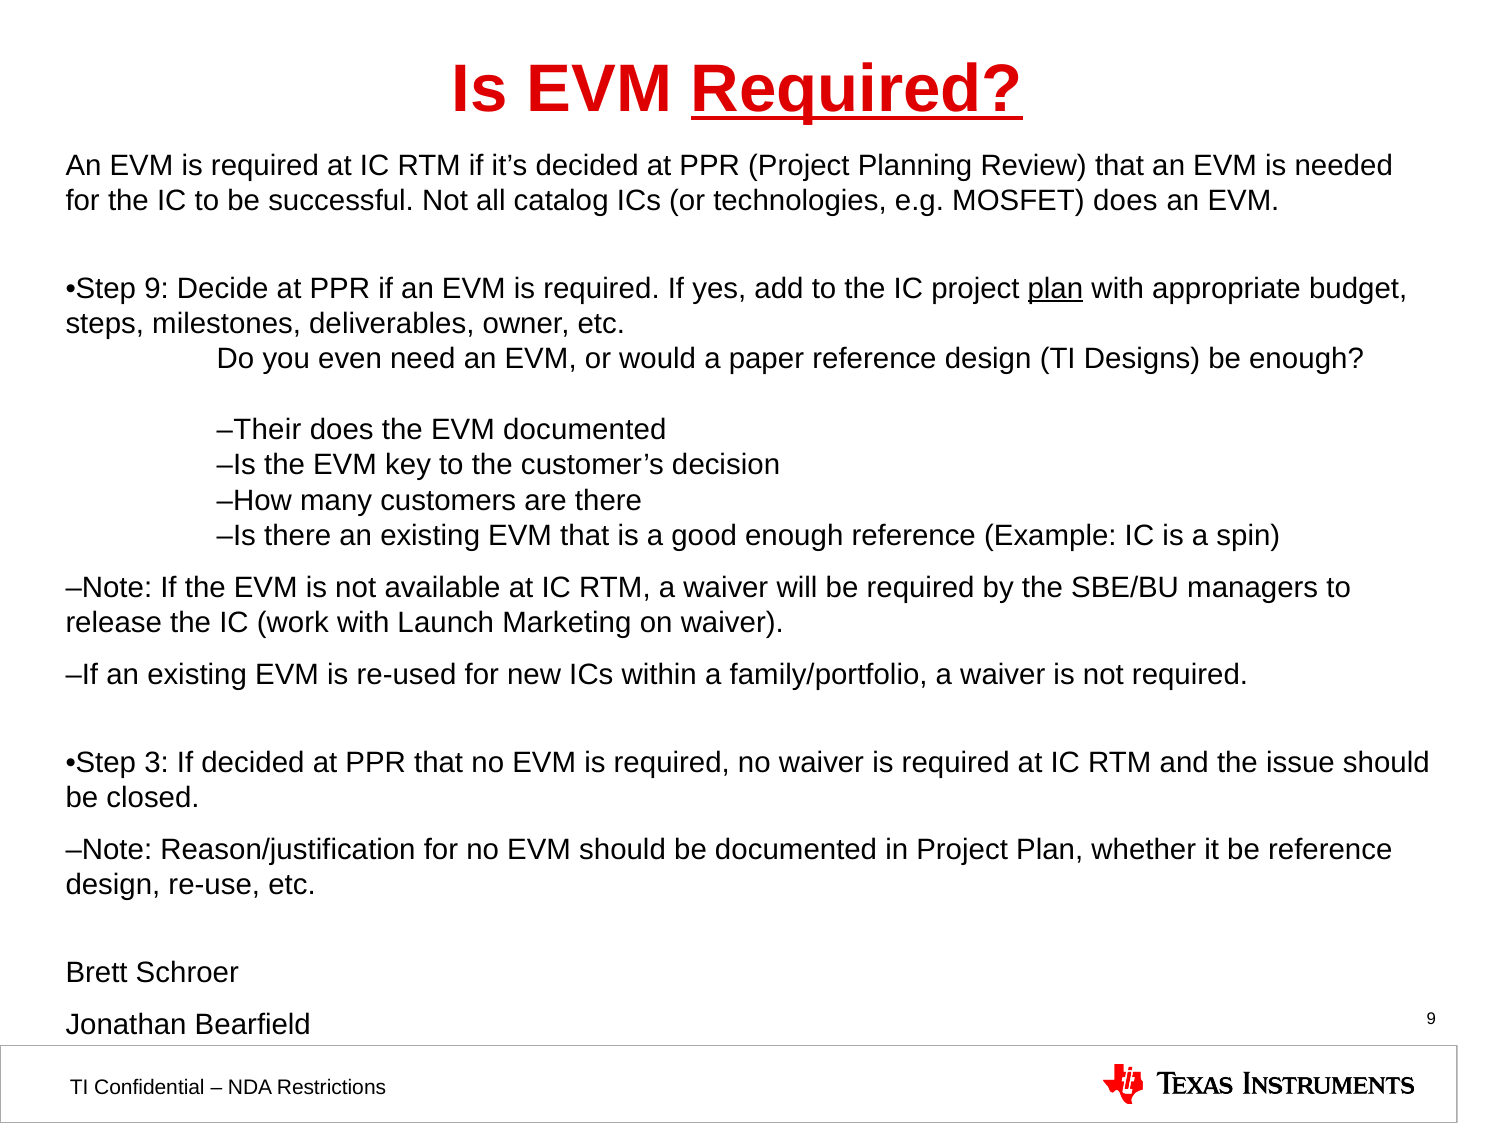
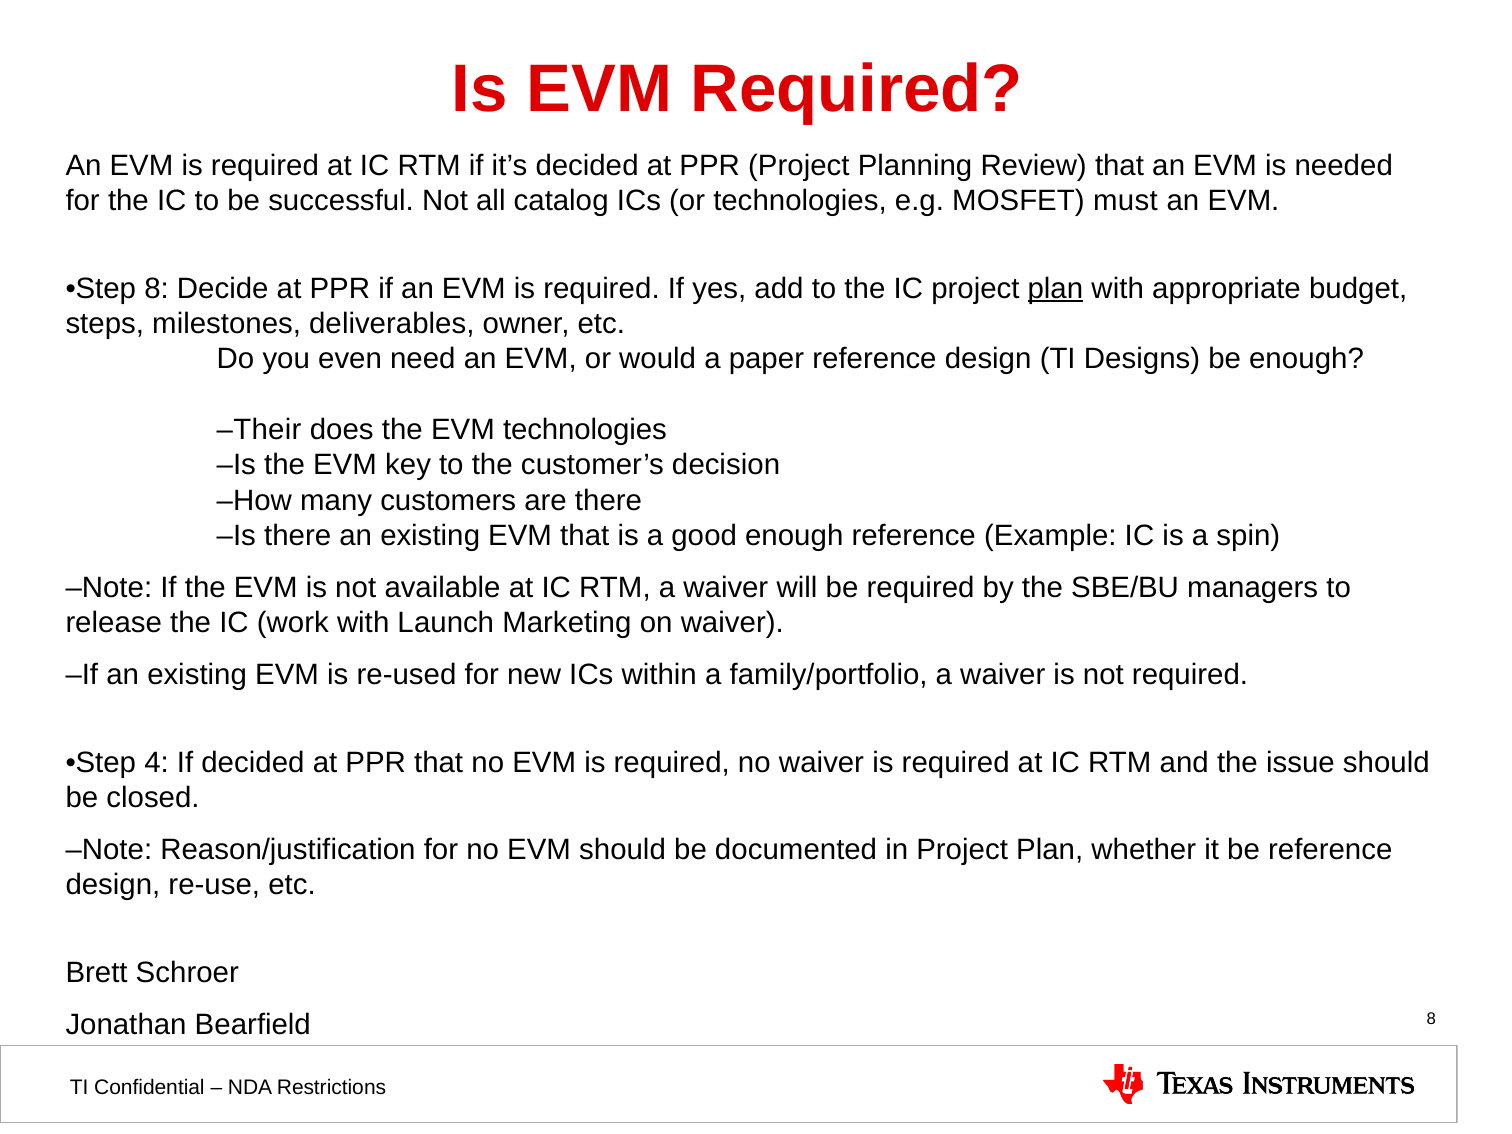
Required underline: present -> none (857, 89)
MOSFET does: does -> must (1125, 201)
Step 9: 9 -> 8 (157, 289)
EVM documented: documented -> technologies (585, 430)
3: 3 -> 4 (157, 762)
Bearfield 9: 9 -> 8 (1431, 1019)
